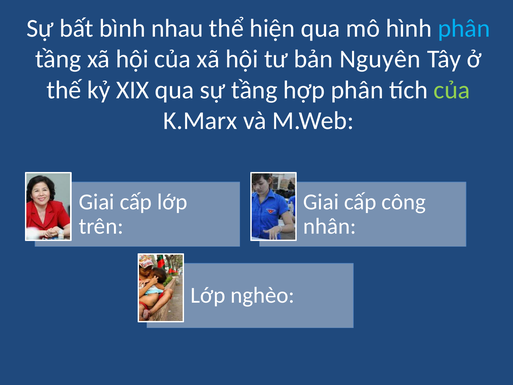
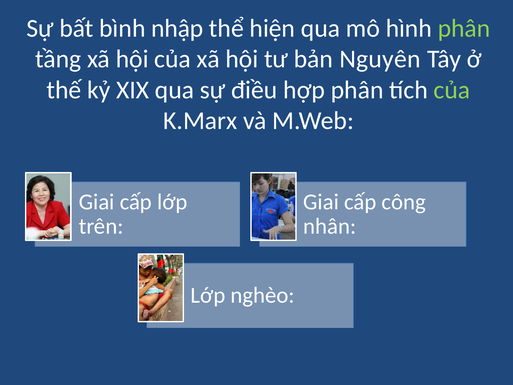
nhau: nhau -> nhập (177, 28)
phân colour: light blue -> light green (464, 28)
sự tầng: tầng -> điều (254, 90)
